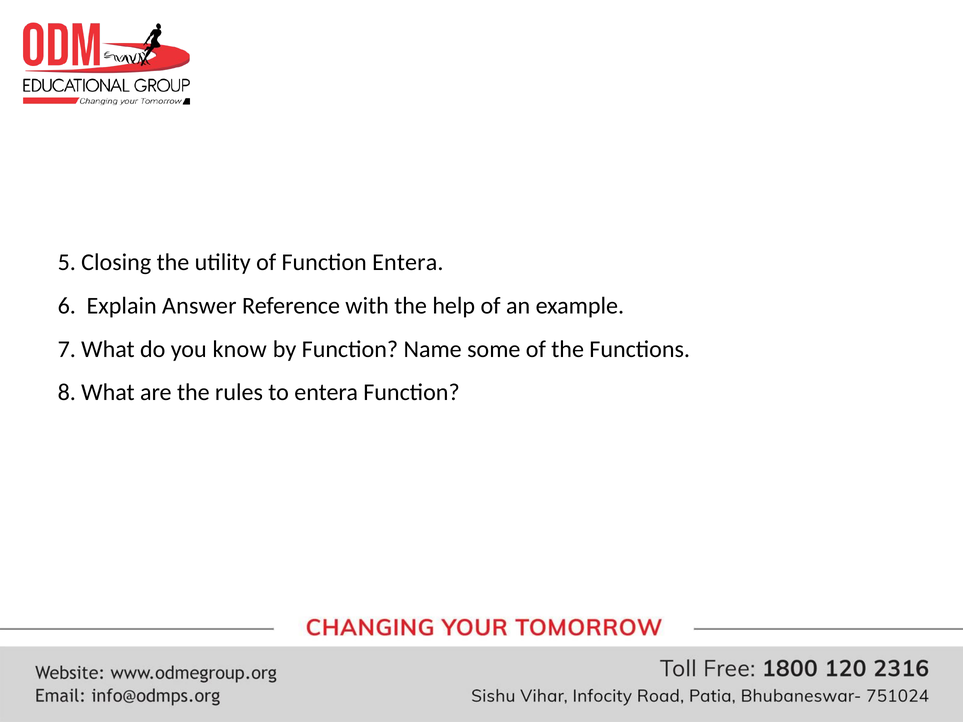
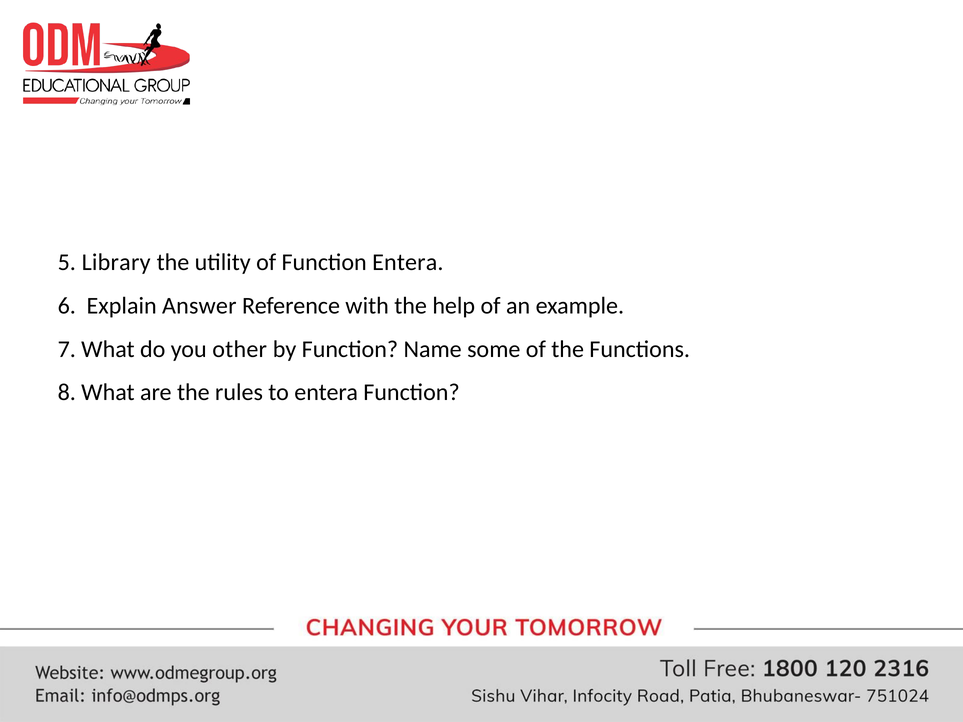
Closing: Closing -> Library (116, 263)
know: know -> other (240, 349)
